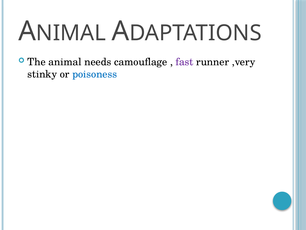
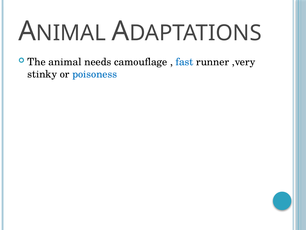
fast colour: purple -> blue (185, 62)
